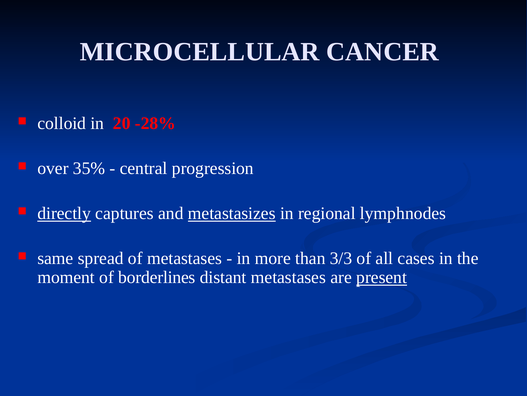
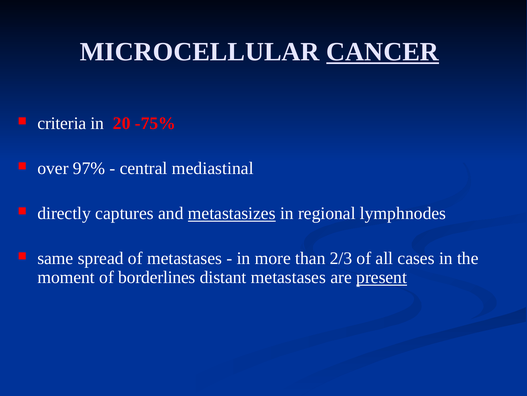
CANCER underline: none -> present (383, 52)
colloid: colloid -> criteria (62, 123)
-28%: -28% -> -75% (155, 123)
35%: 35% -> 97% (89, 168)
progression: progression -> mediastinal (213, 168)
directly underline: present -> none (64, 213)
3/3: 3/3 -> 2/3 (341, 258)
